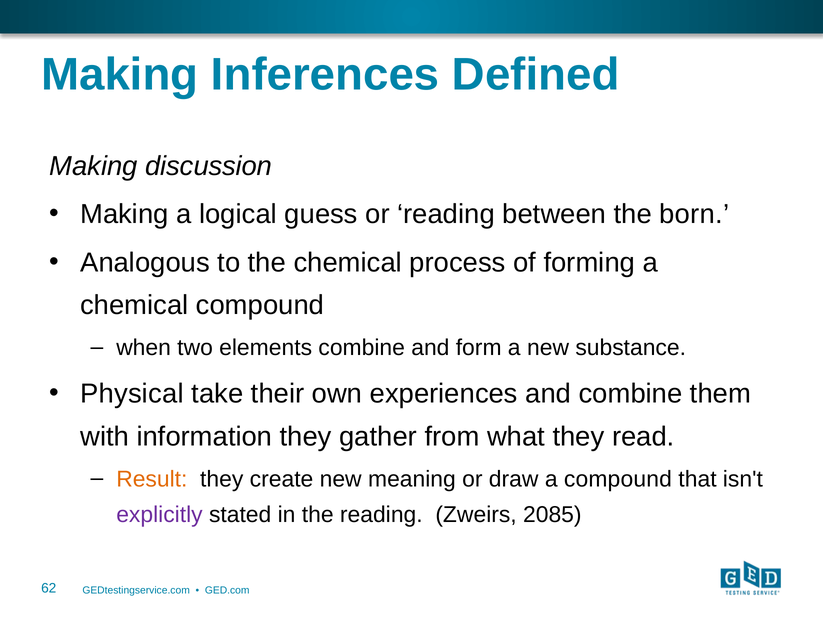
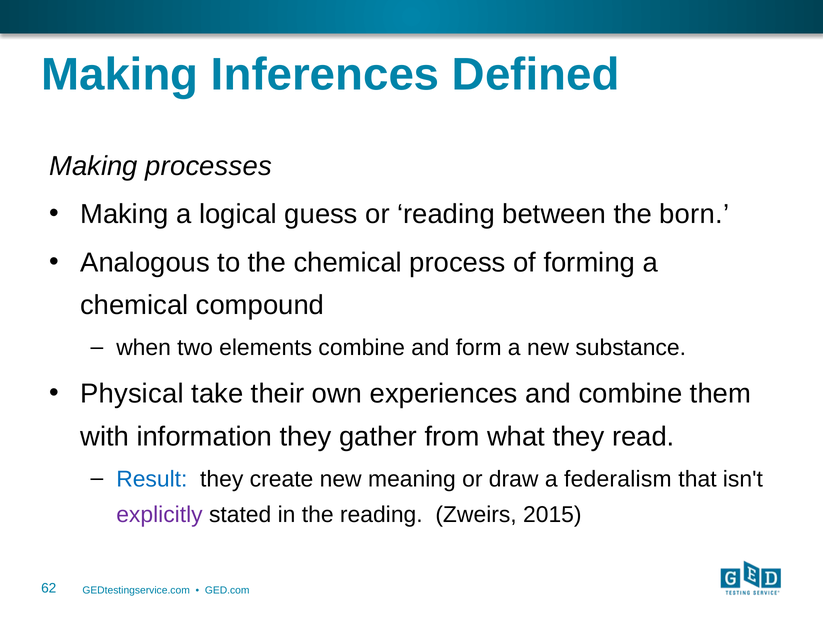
discussion: discussion -> processes (209, 166)
Result colour: orange -> blue (152, 479)
a compound: compound -> federalism (618, 479)
2085: 2085 -> 2015 (552, 515)
